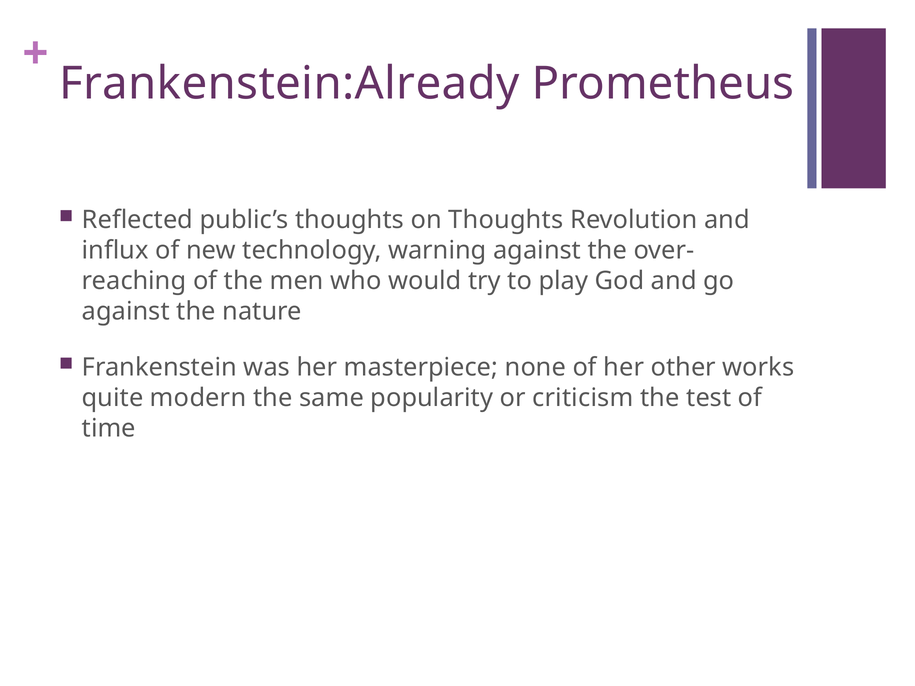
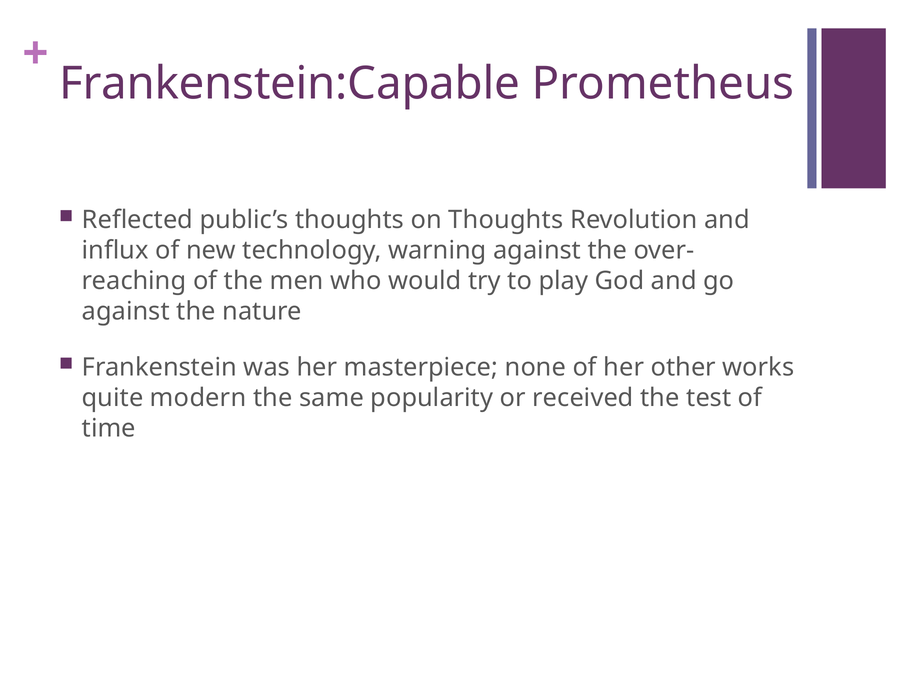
Frankenstein:Already: Frankenstein:Already -> Frankenstein:Capable (290, 84)
criticism: criticism -> received (583, 398)
